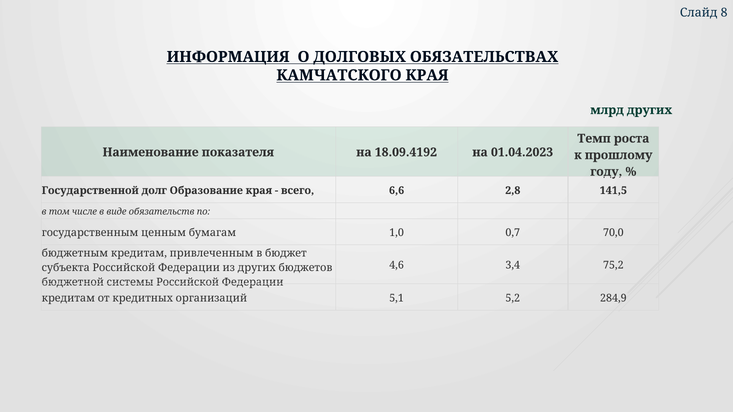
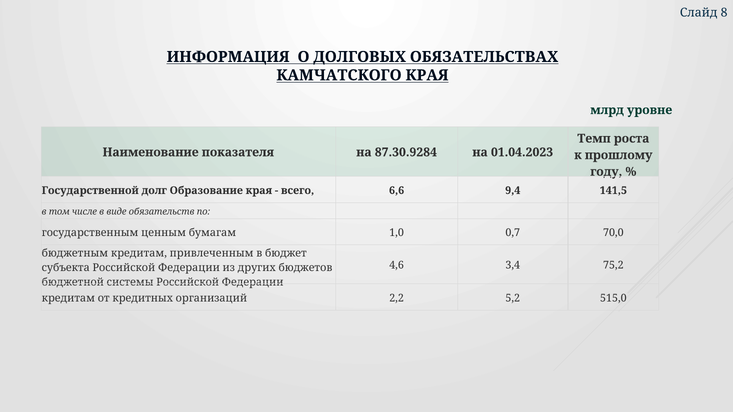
млрд других: других -> уровне (650, 110)
18.09.4192: 18.09.4192 -> 87.30.9284 (406, 152)
2,8: 2,8 -> 9,4 (513, 191)
5,1: 5,1 -> 2,2 (397, 298)
284,9: 284,9 -> 515,0 (613, 298)
